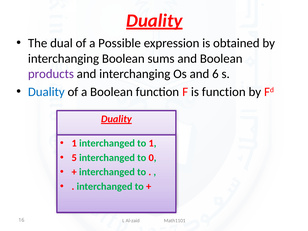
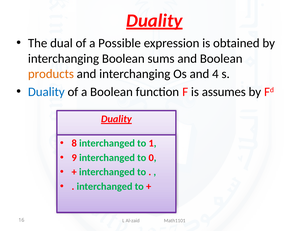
products colour: purple -> orange (51, 74)
6: 6 -> 4 (215, 74)
is function: function -> assumes (224, 92)
1: 1 -> 8 (74, 143)
5: 5 -> 9 (74, 158)
